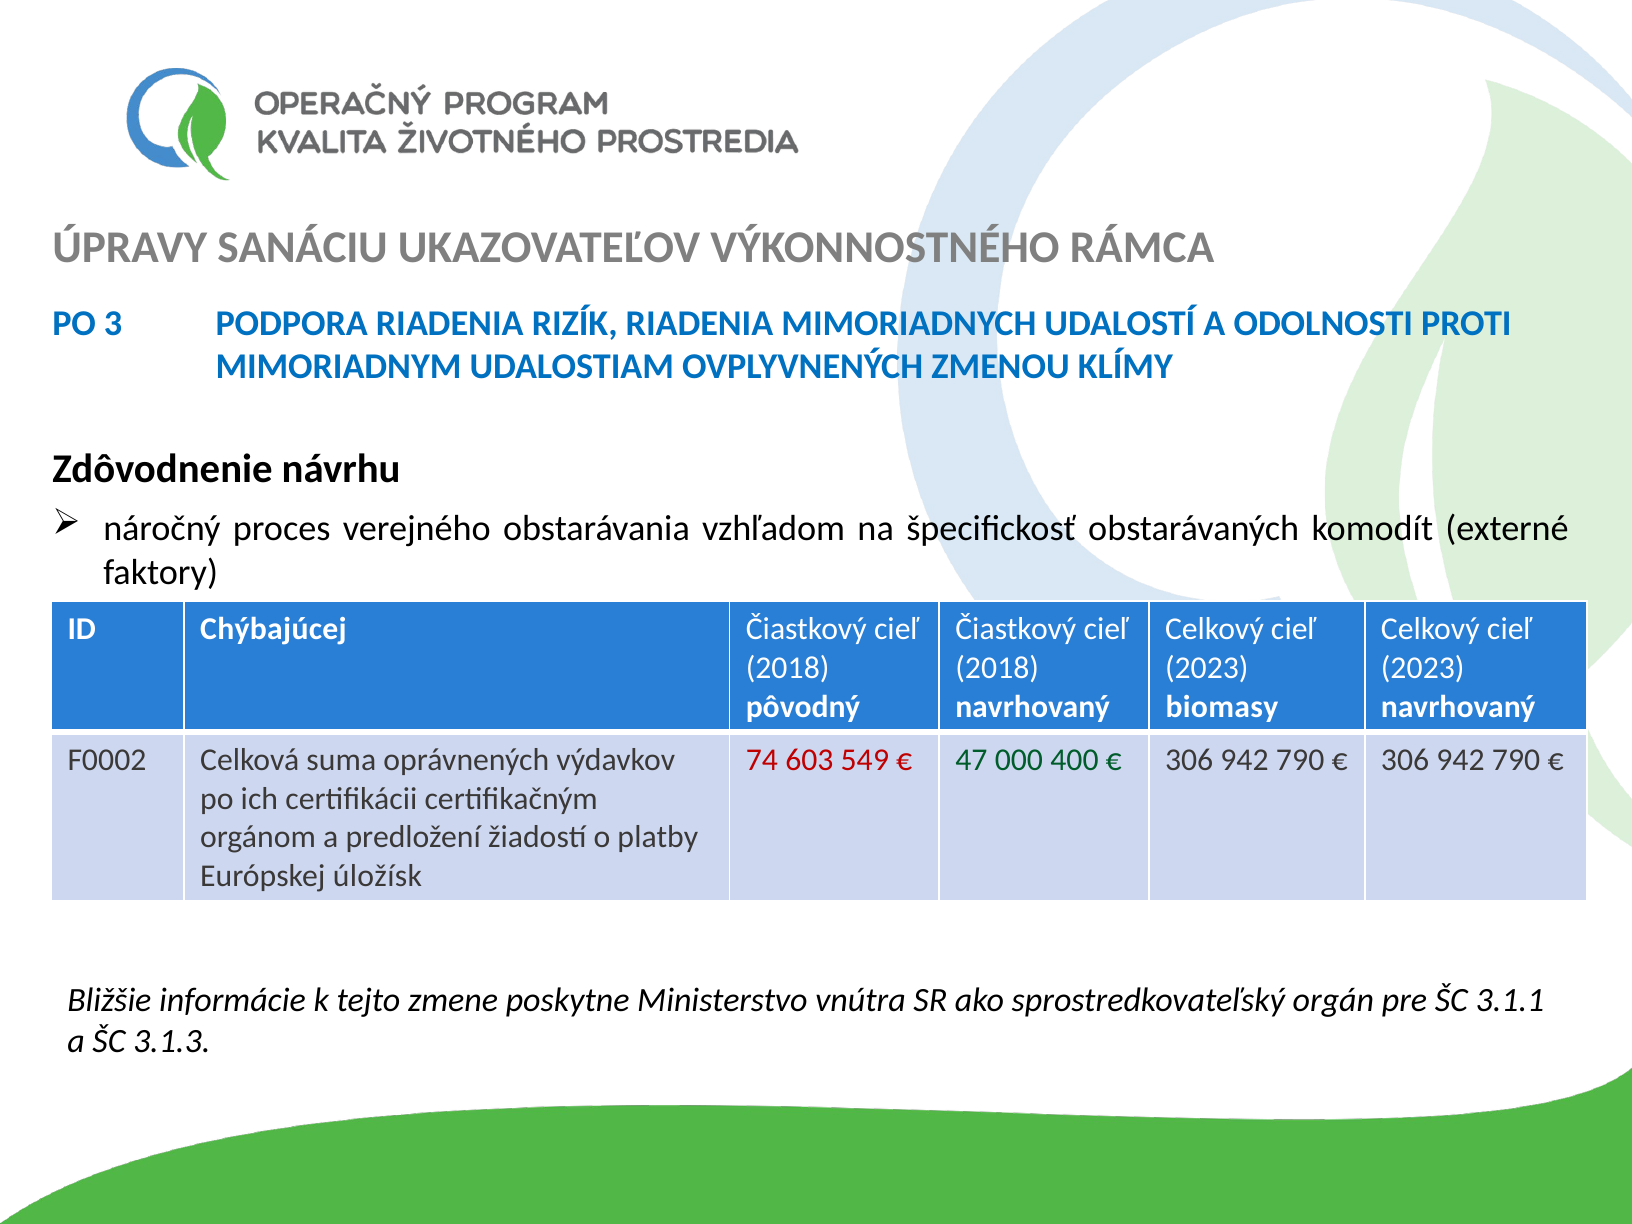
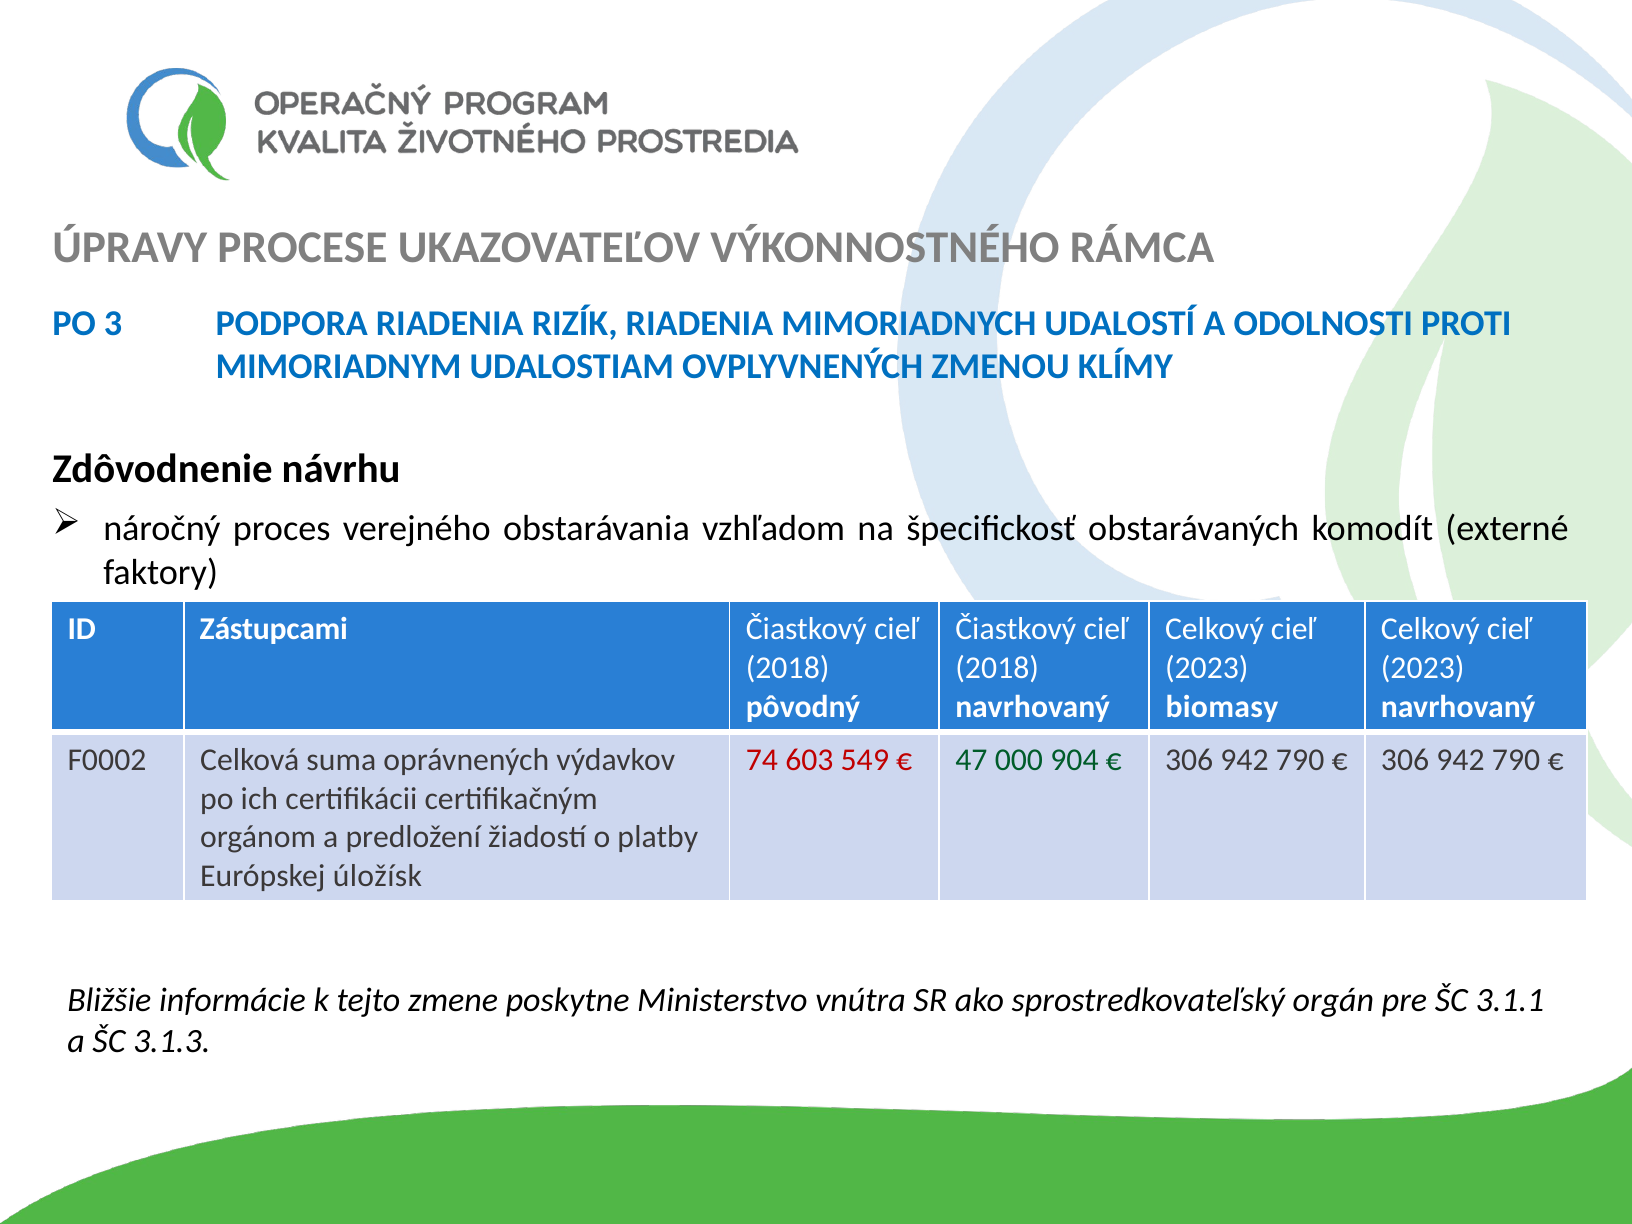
SANÁCIU: SANÁCIU -> PROCESE (302, 248)
Chýbajúcej: Chýbajúcej -> Zástupcami (274, 629)
400: 400 -> 904 (1074, 760)
